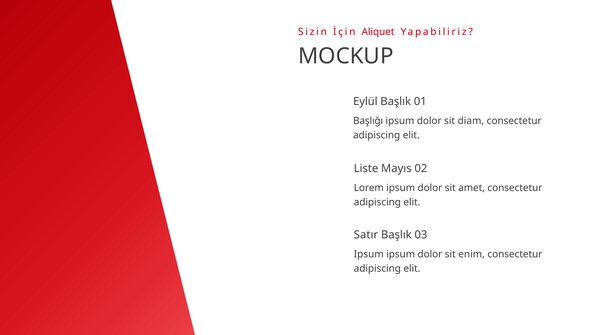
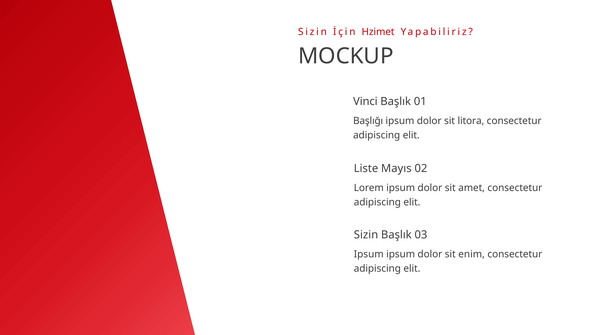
Aliquet: Aliquet -> Hzimet (378, 32)
Eylül: Eylül -> Vinci (365, 102)
diam: diam -> litora (471, 121)
Satır: Satır -> Sizin (366, 235)
